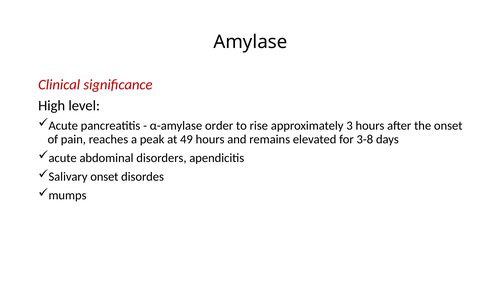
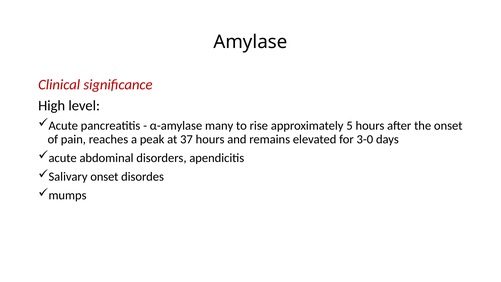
order: order -> many (219, 126)
3: 3 -> 5 (350, 126)
49: 49 -> 37 (186, 139)
3-8: 3-8 -> 3-0 (365, 139)
